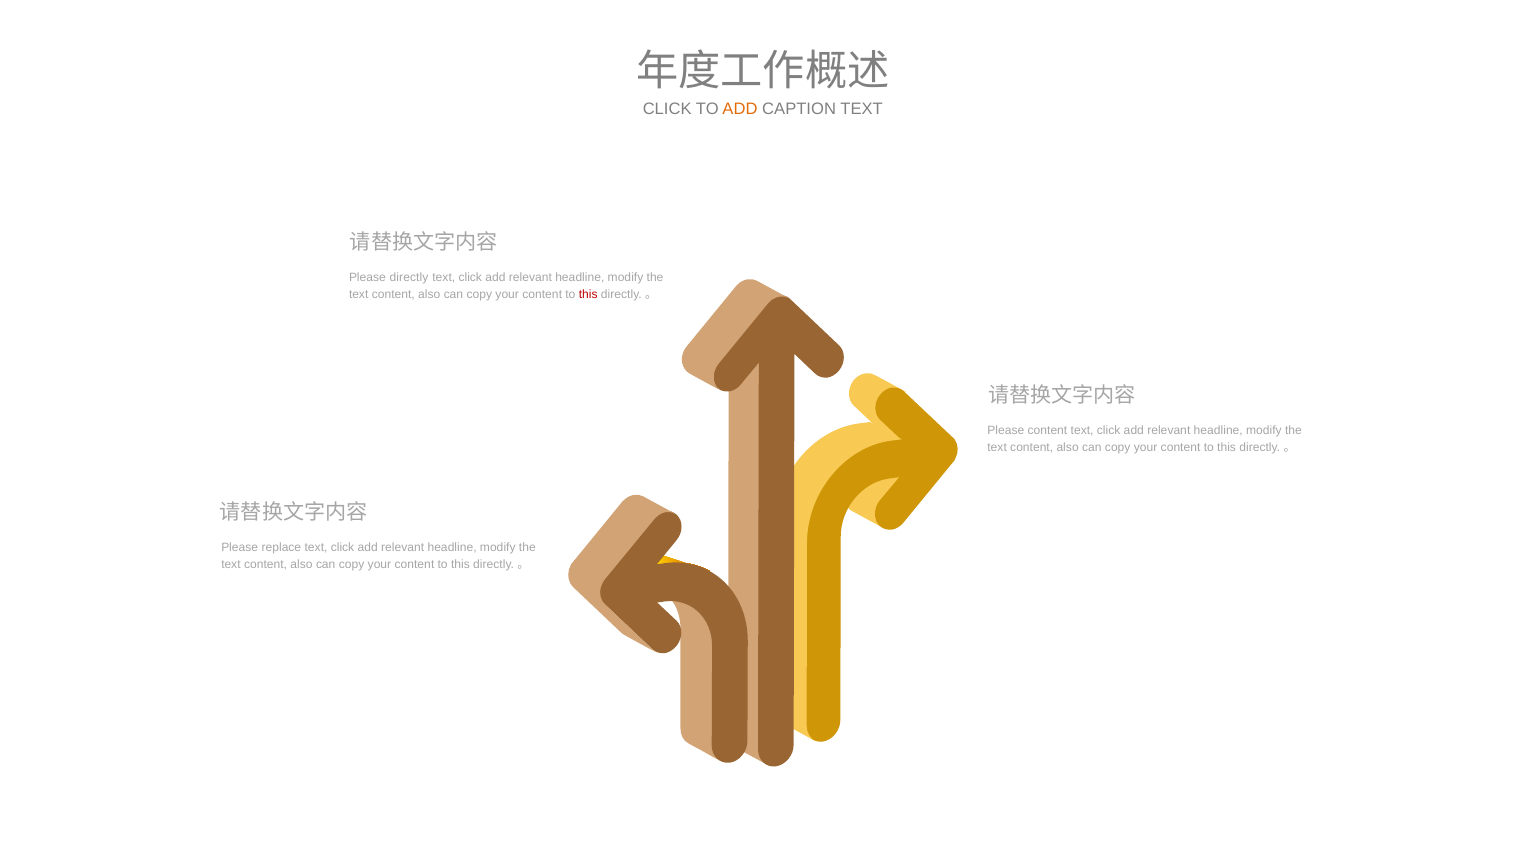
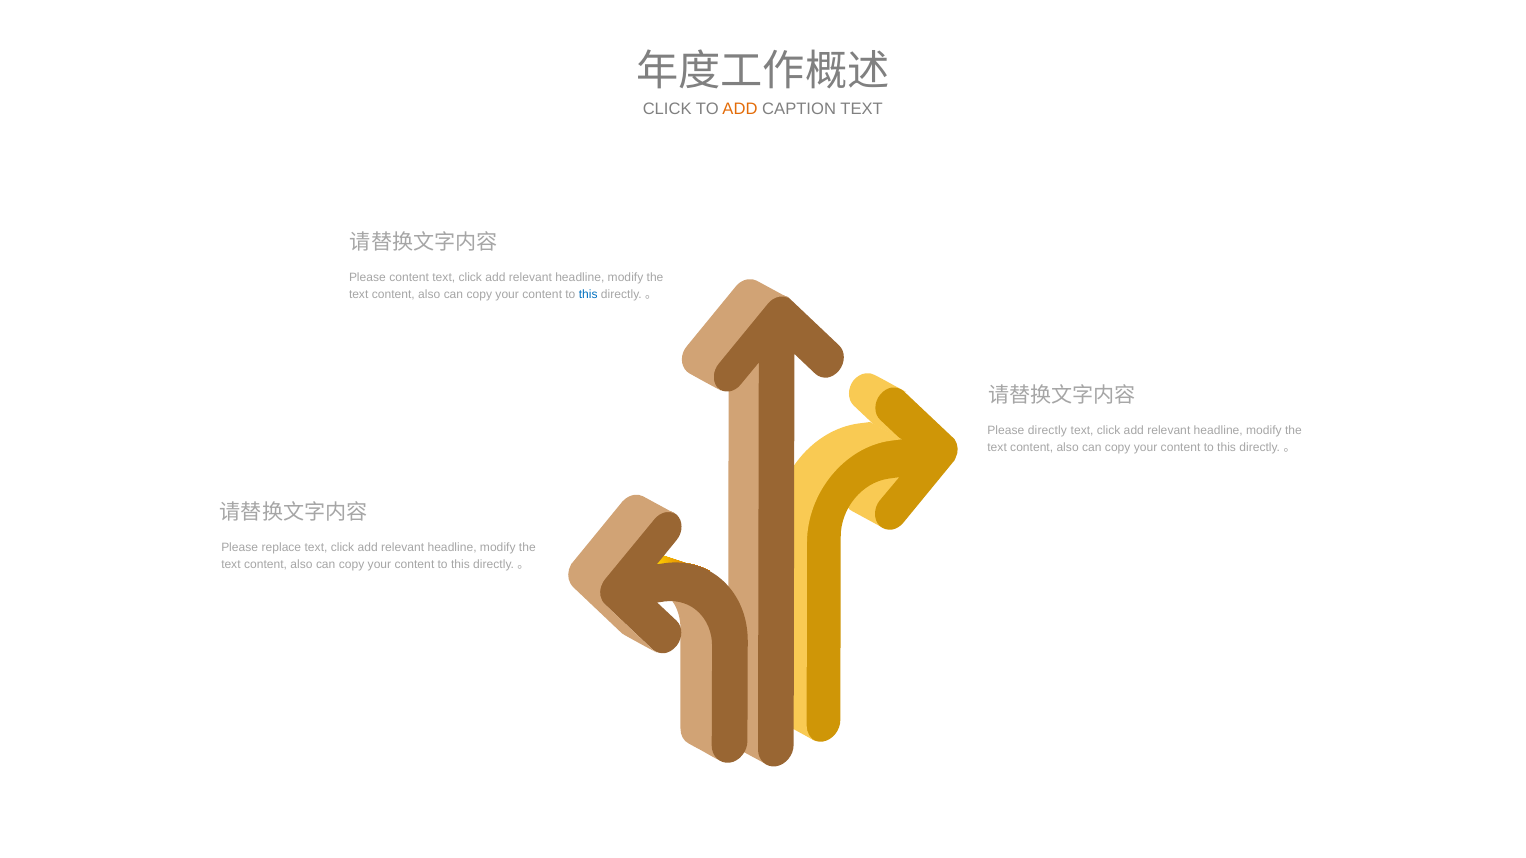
Please directly: directly -> content (409, 277)
this colour: red -> blue (588, 295)
Please content: content -> directly (1047, 430)
